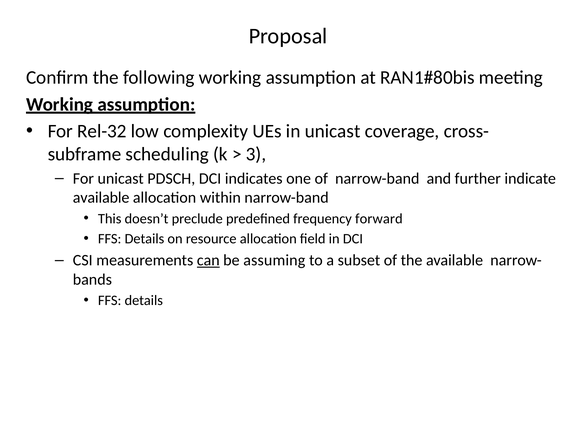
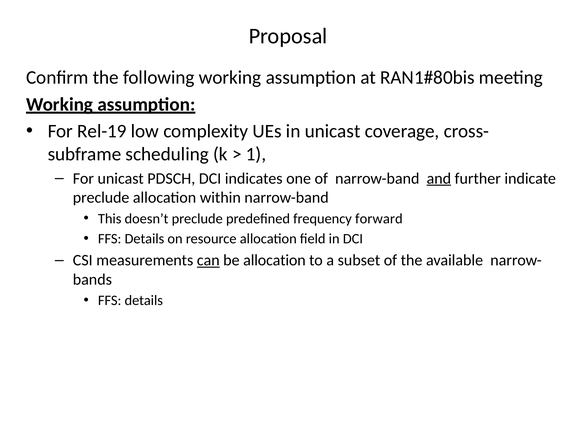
Rel-32: Rel-32 -> Rel-19 (102, 131)
3: 3 -> 1 (256, 154)
and underline: none -> present (439, 178)
available: available -> preclude (101, 197)
be assuming: assuming -> allocation (274, 260)
